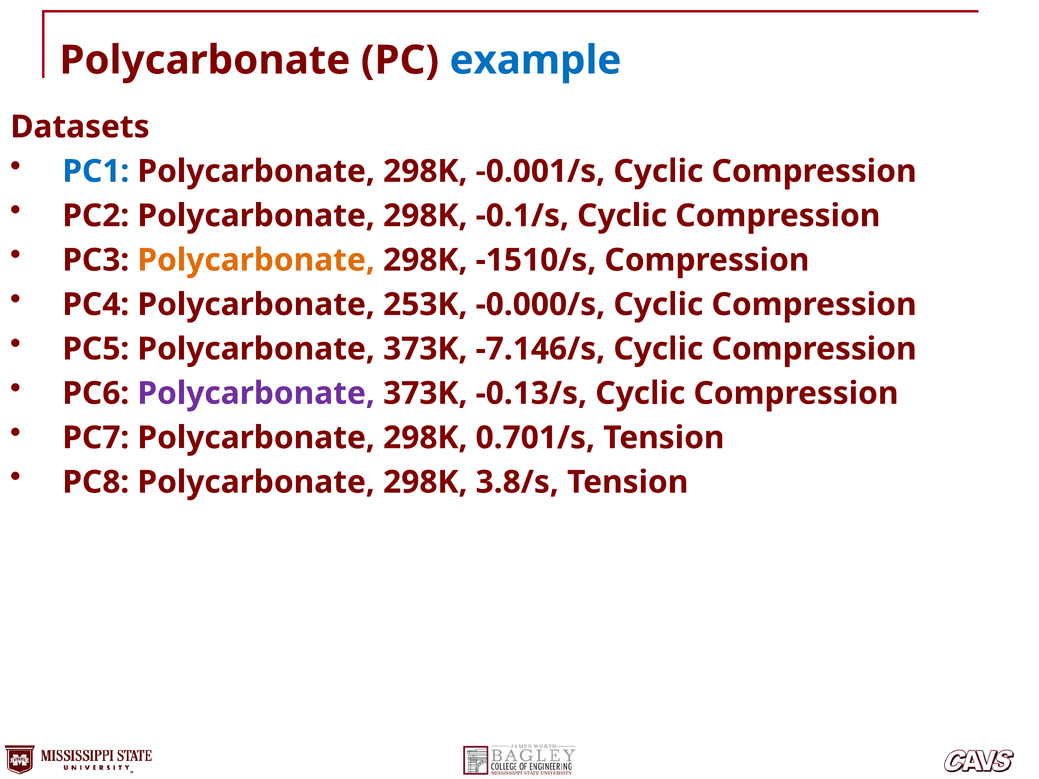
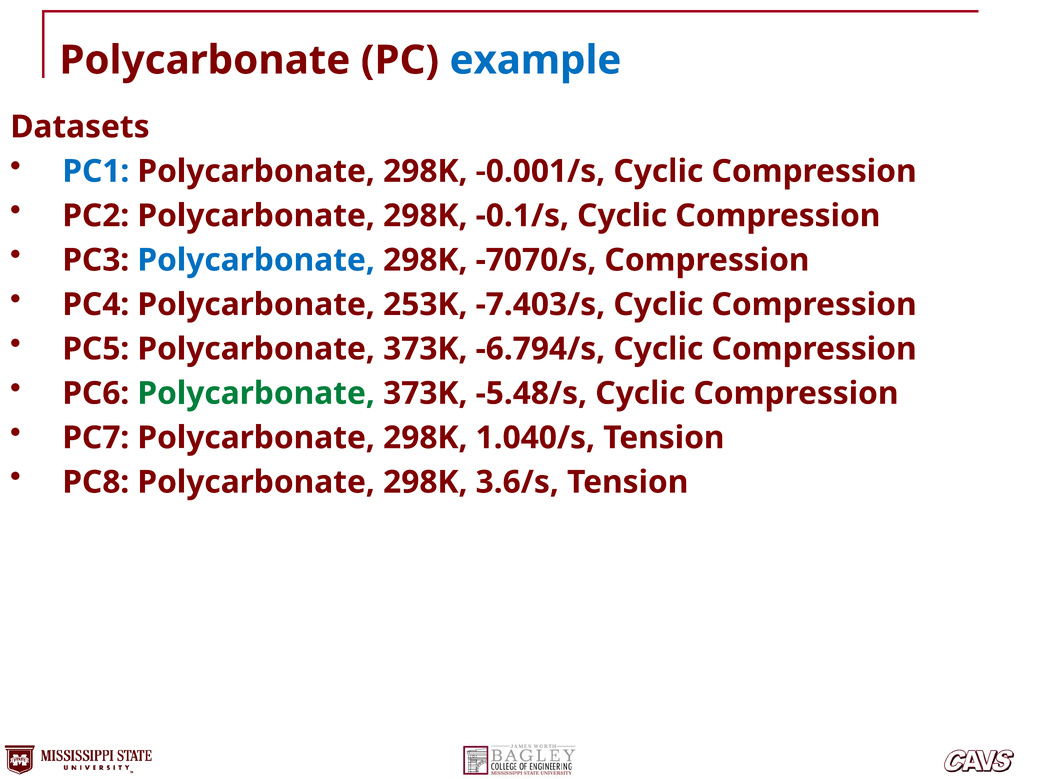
Polycarbonate colour: orange -> blue (256, 260)
-1510/s: -1510/s -> -7070/s (536, 260)
-0.000/s: -0.000/s -> -7.403/s (540, 305)
-7.146/s: -7.146/s -> -6.794/s (540, 349)
Polycarbonate colour: purple -> green (256, 393)
-0.13/s: -0.13/s -> -5.48/s (531, 393)
0.701/s: 0.701/s -> 1.040/s (535, 438)
3.8/s: 3.8/s -> 3.6/s (517, 482)
